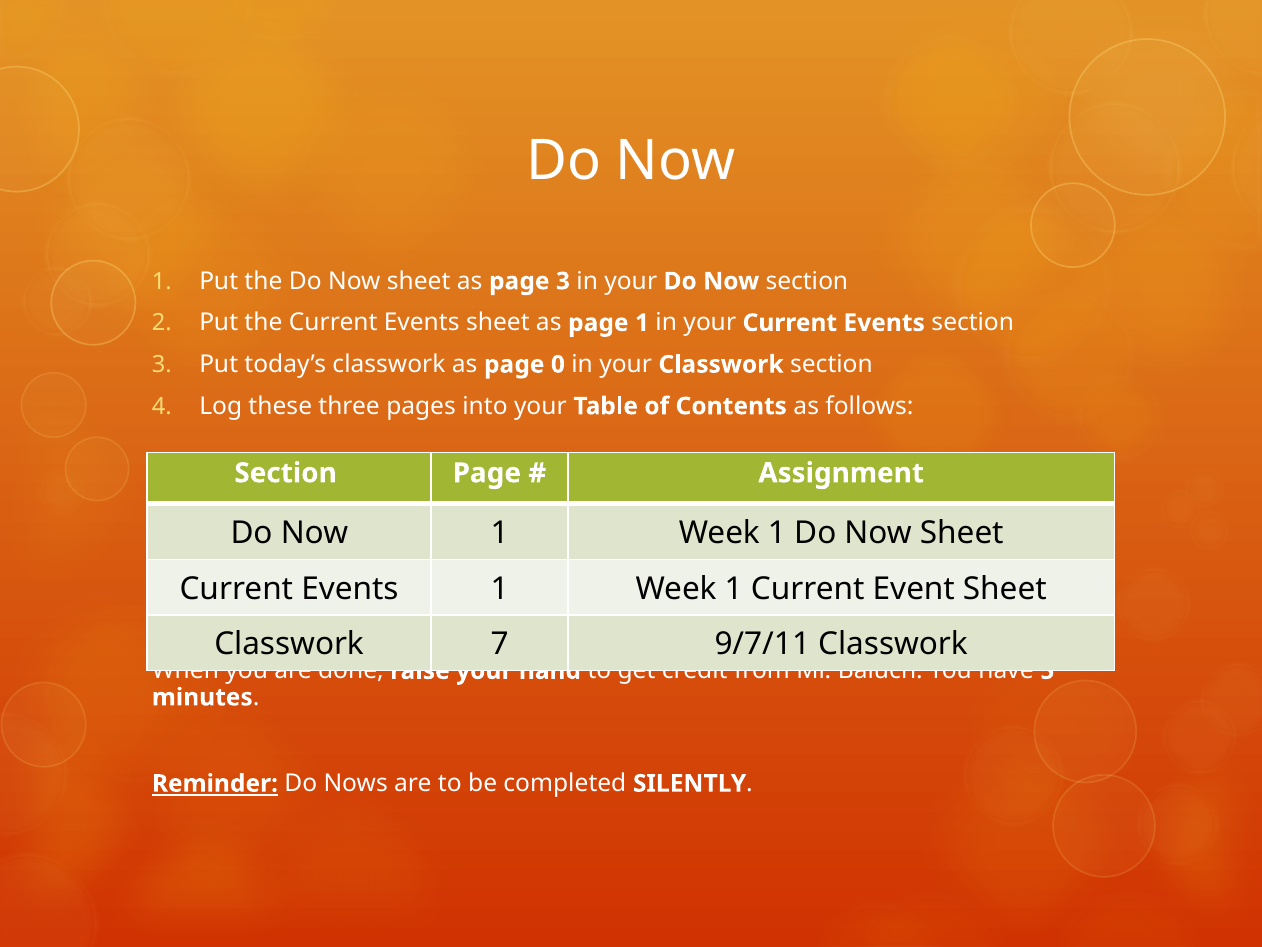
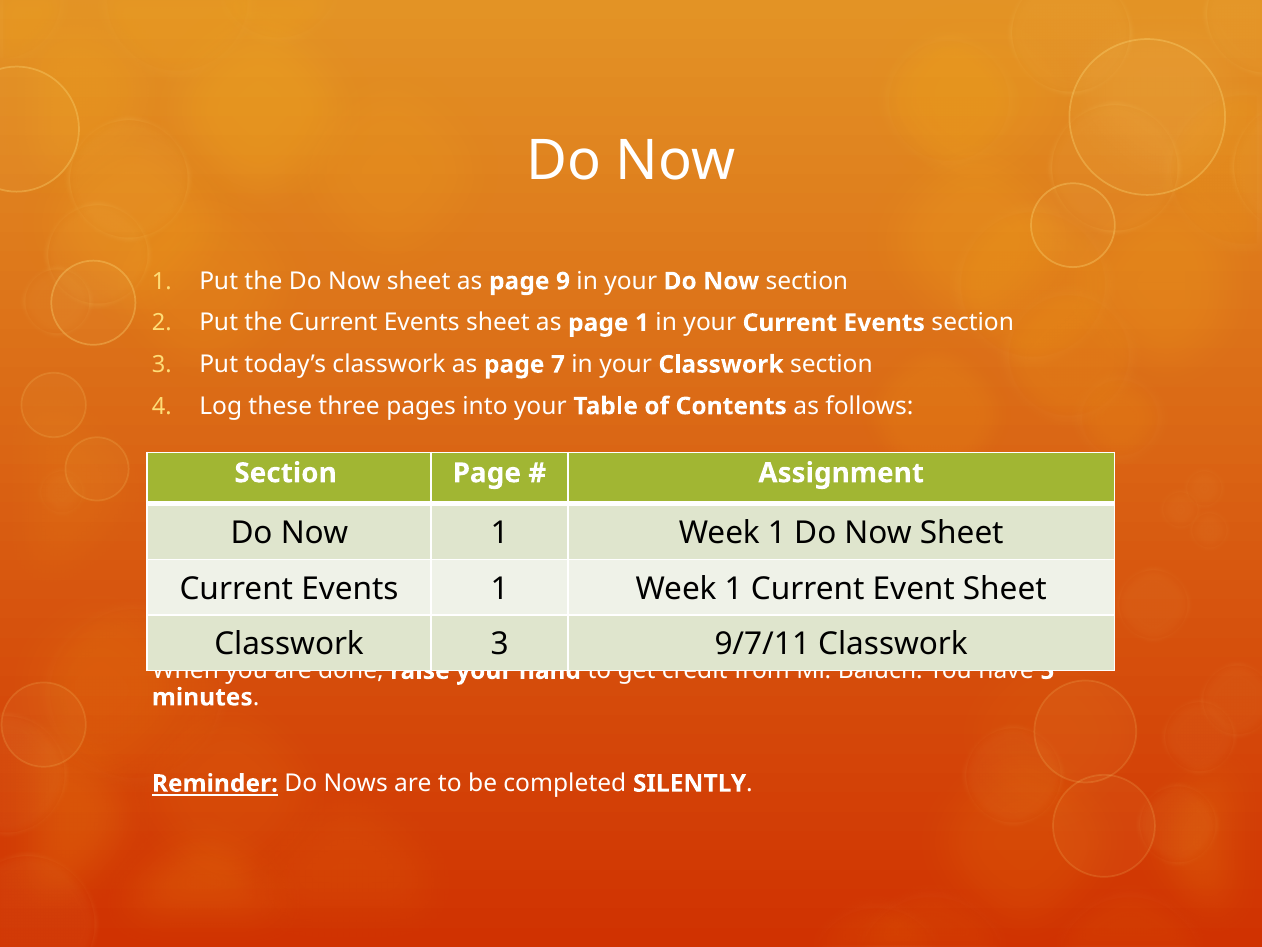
page 3: 3 -> 9 (563, 281)
0: 0 -> 7 (558, 364)
Classwork 7: 7 -> 3 (500, 644)
